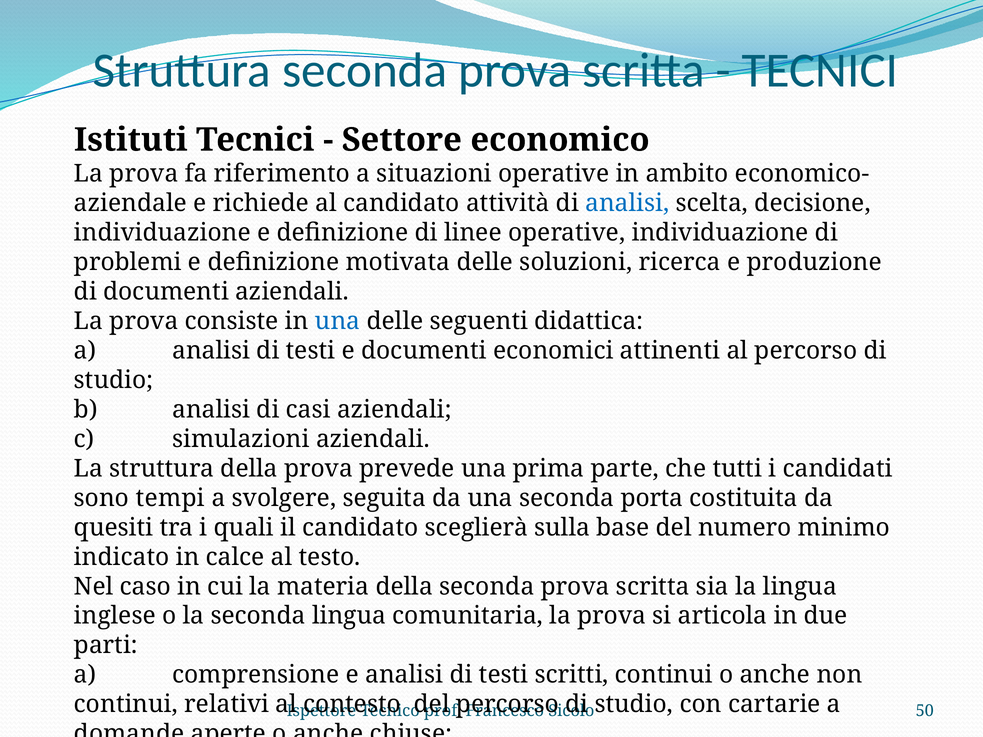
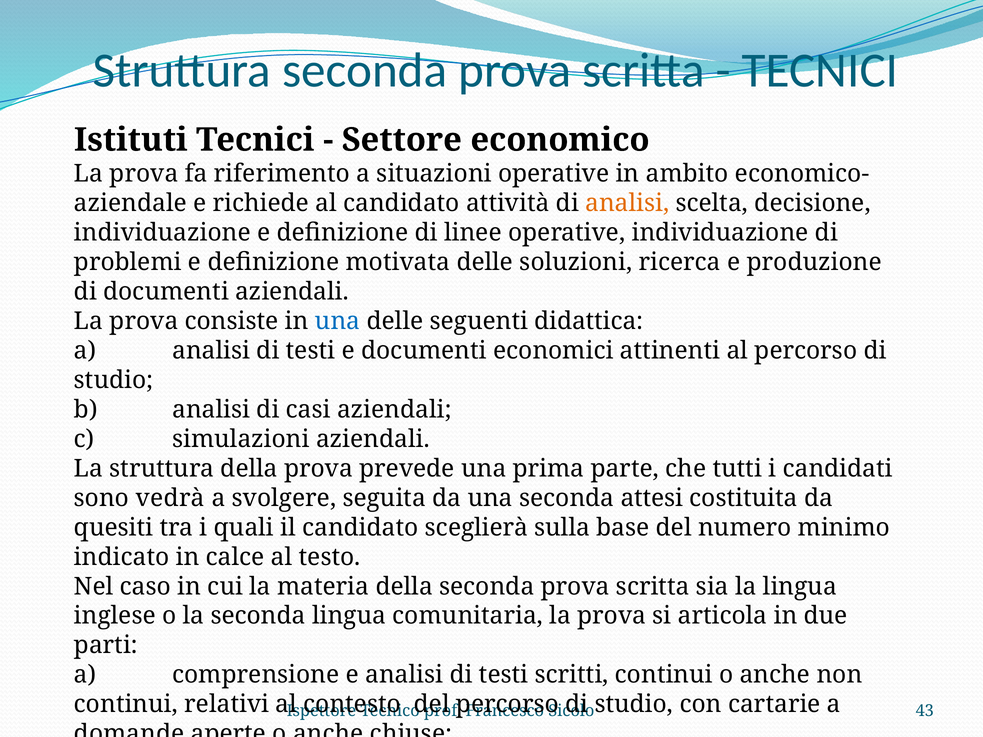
analisi colour: blue -> orange (627, 203)
tempi: tempi -> vedrà (170, 498)
porta: porta -> attesi (652, 498)
50: 50 -> 43 (925, 711)
